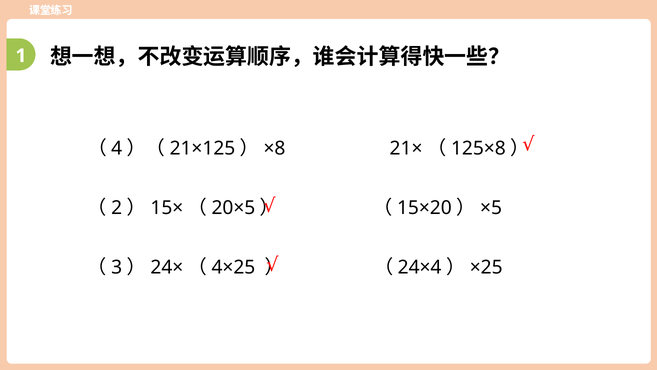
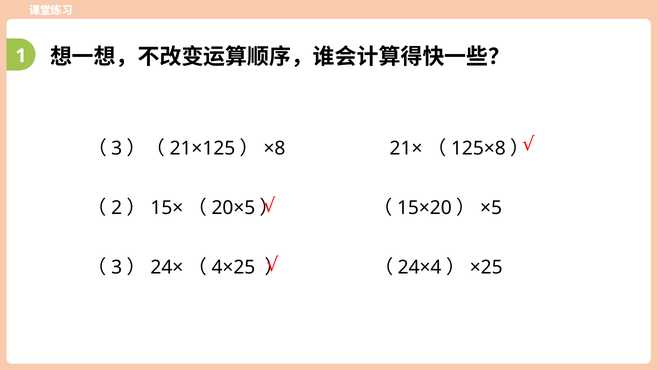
4: 4 -> 3 (117, 148)
